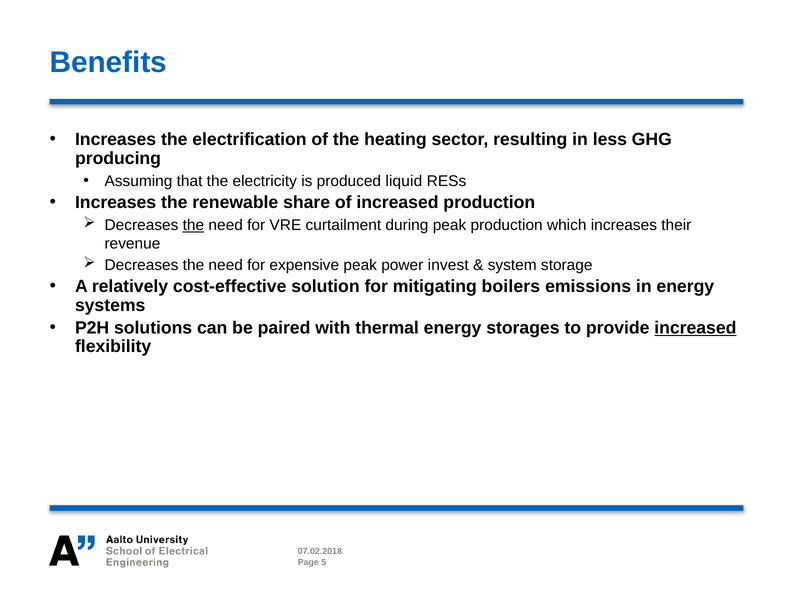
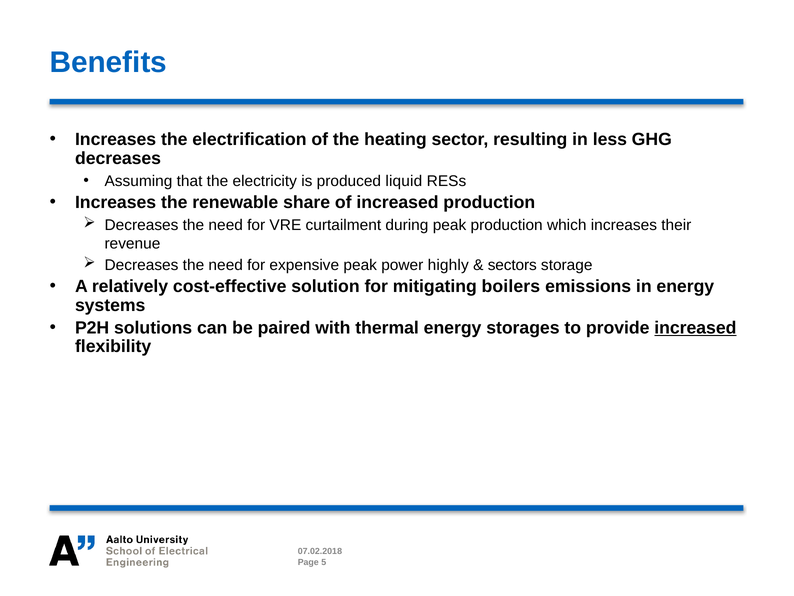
producing: producing -> decreases (118, 158)
the underline: present -> none (193, 225)
invest: invest -> highly (448, 265)
system: system -> sectors (512, 265)
